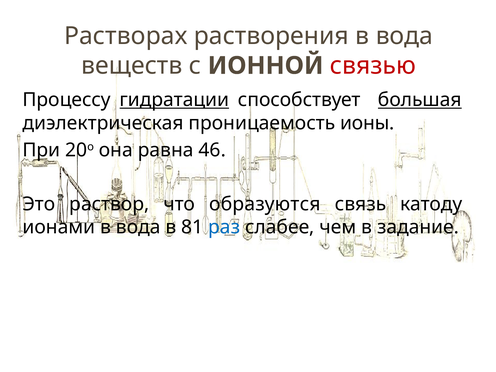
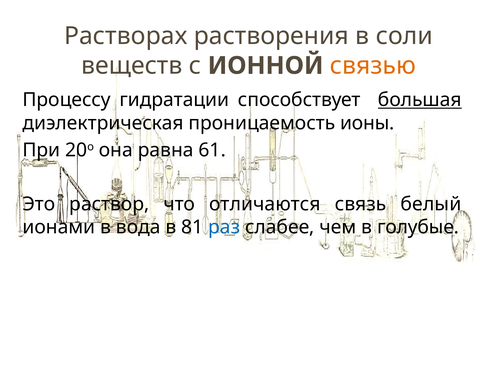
растворения в вода: вода -> соли (404, 36)
связью colour: red -> orange (373, 66)
гидратации underline: present -> none (174, 100)
46: 46 -> 61 (212, 150)
образуются: образуются -> отличаются (265, 204)
катоду: катоду -> белый (431, 204)
задание: задание -> голубые (418, 227)
